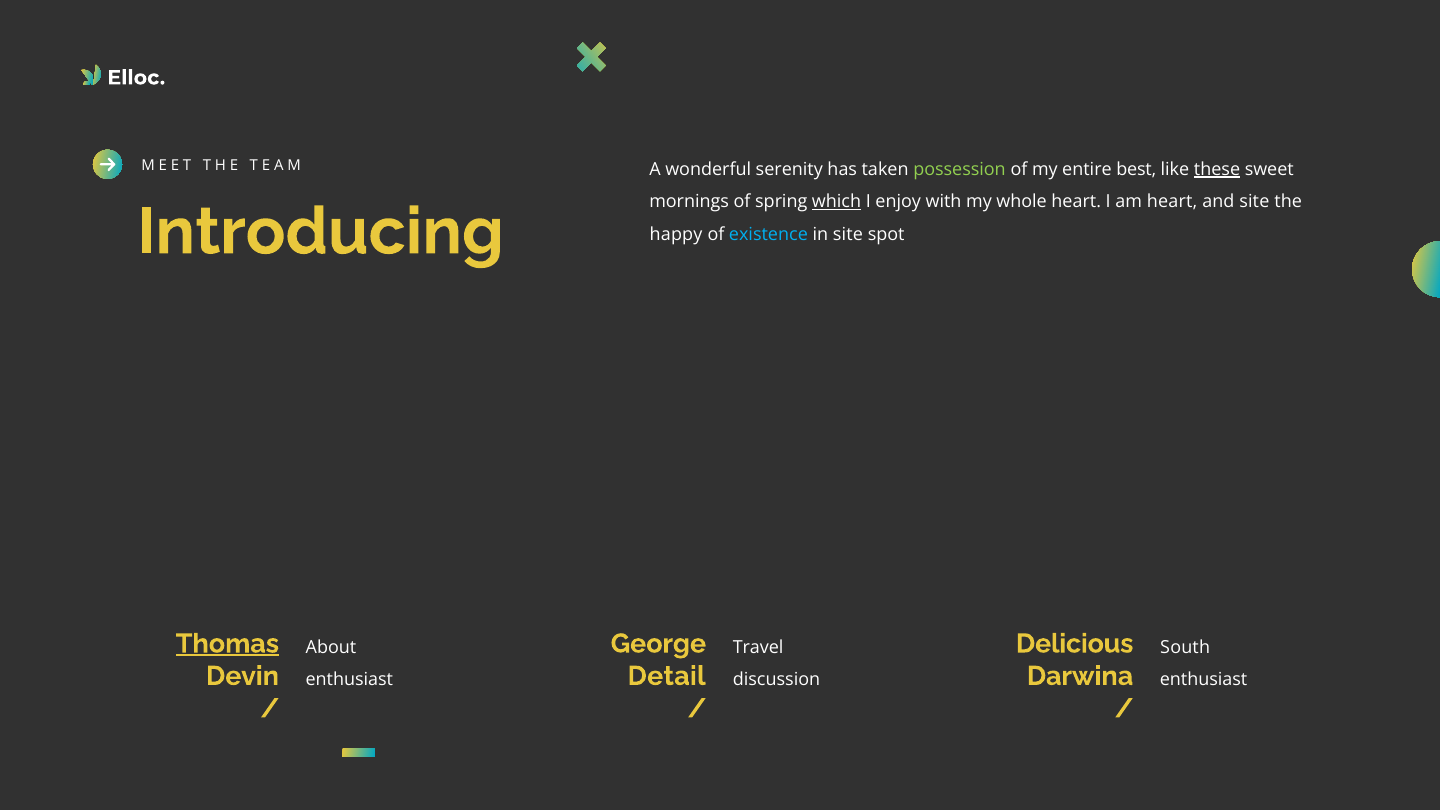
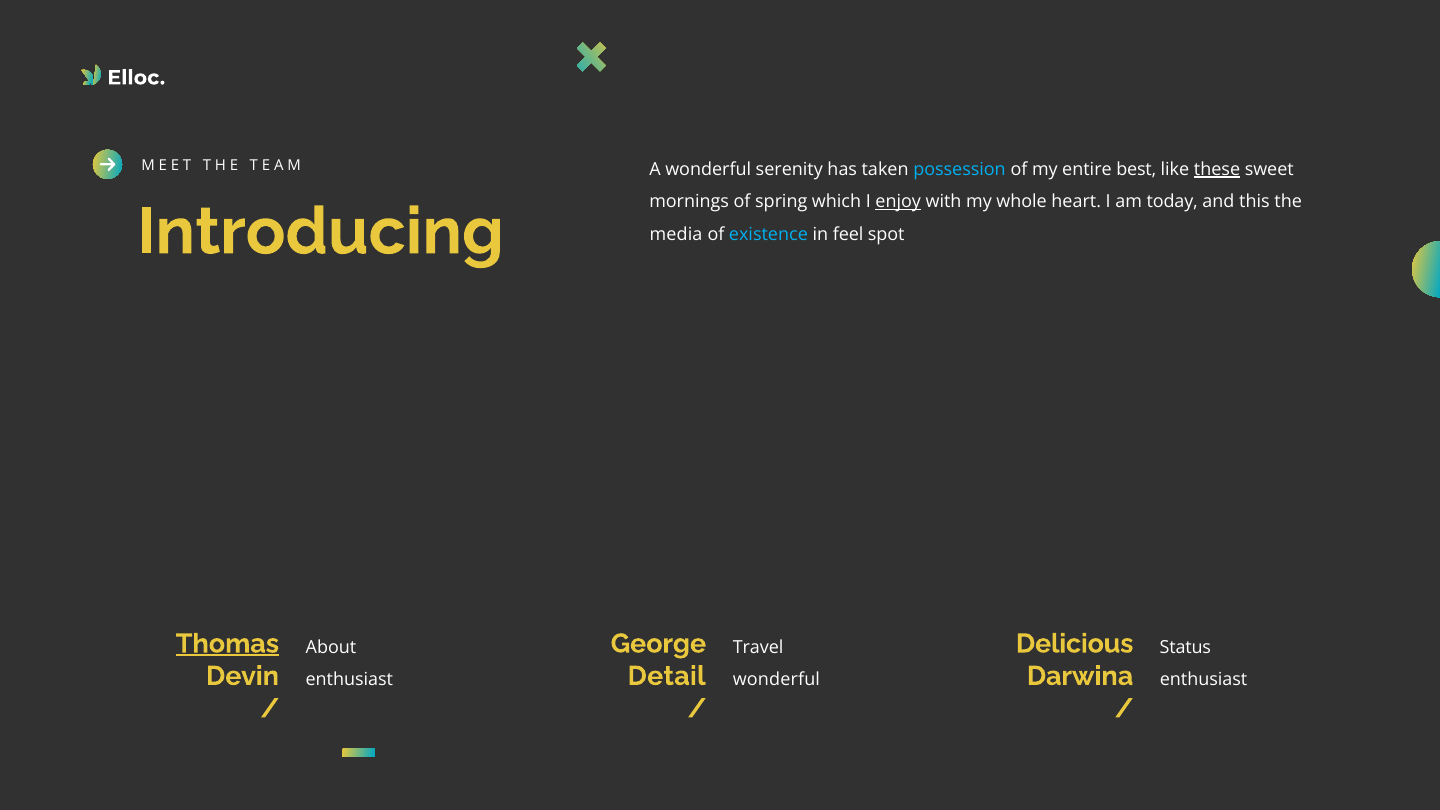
possession colour: light green -> light blue (960, 169)
which underline: present -> none (837, 202)
enjoy underline: none -> present (898, 202)
am heart: heart -> today (1172, 202)
and site: site -> this (1254, 202)
happy: happy -> media (676, 234)
in site: site -> feel (848, 234)
South: South -> Status (1185, 647)
discussion: discussion -> wonderful (776, 680)
